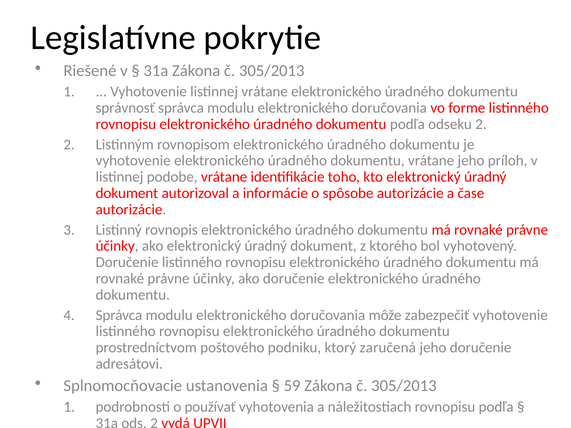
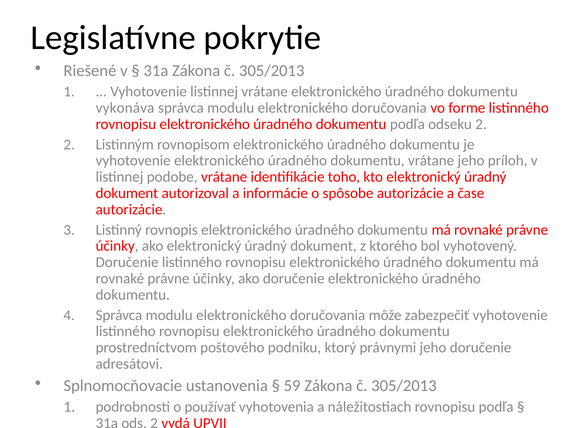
správnosť: správnosť -> vykonáva (125, 108)
zaručená: zaručená -> právnymi (388, 348)
